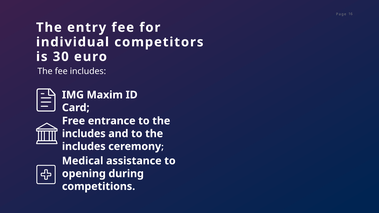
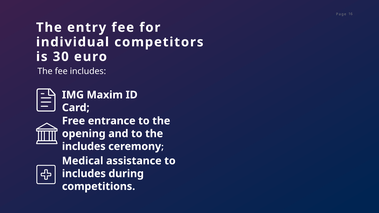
includes: includes -> opening (84, 134)
opening: opening -> includes (84, 174)
